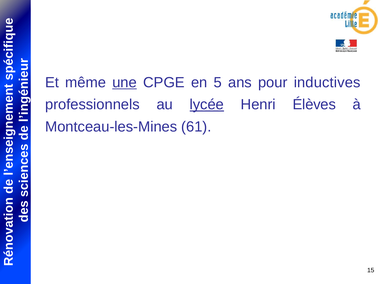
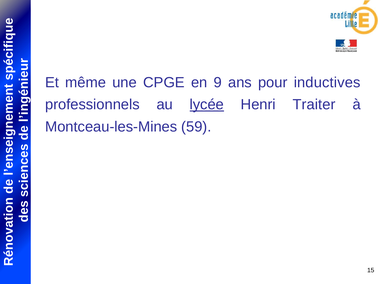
une underline: present -> none (125, 82)
5: 5 -> 9 (218, 82)
Élèves: Élèves -> Traiter (314, 104)
61: 61 -> 59 (196, 126)
